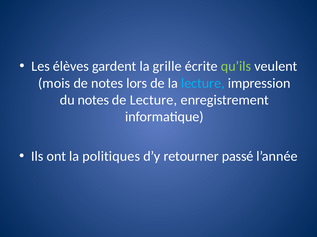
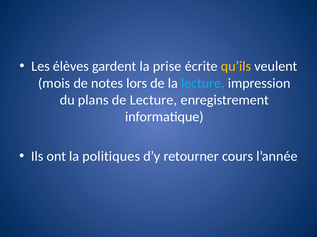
grille: grille -> prise (167, 67)
qu’ils colour: light green -> yellow (236, 67)
du notes: notes -> plans (93, 100)
passé: passé -> cours (238, 157)
